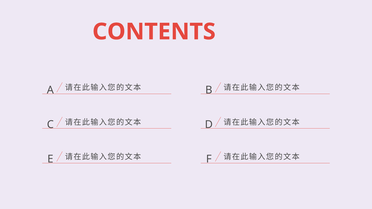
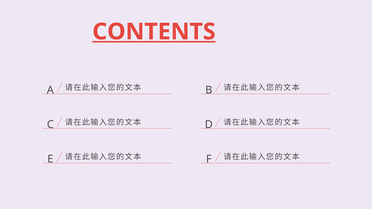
CONTENTS underline: none -> present (154, 32)
